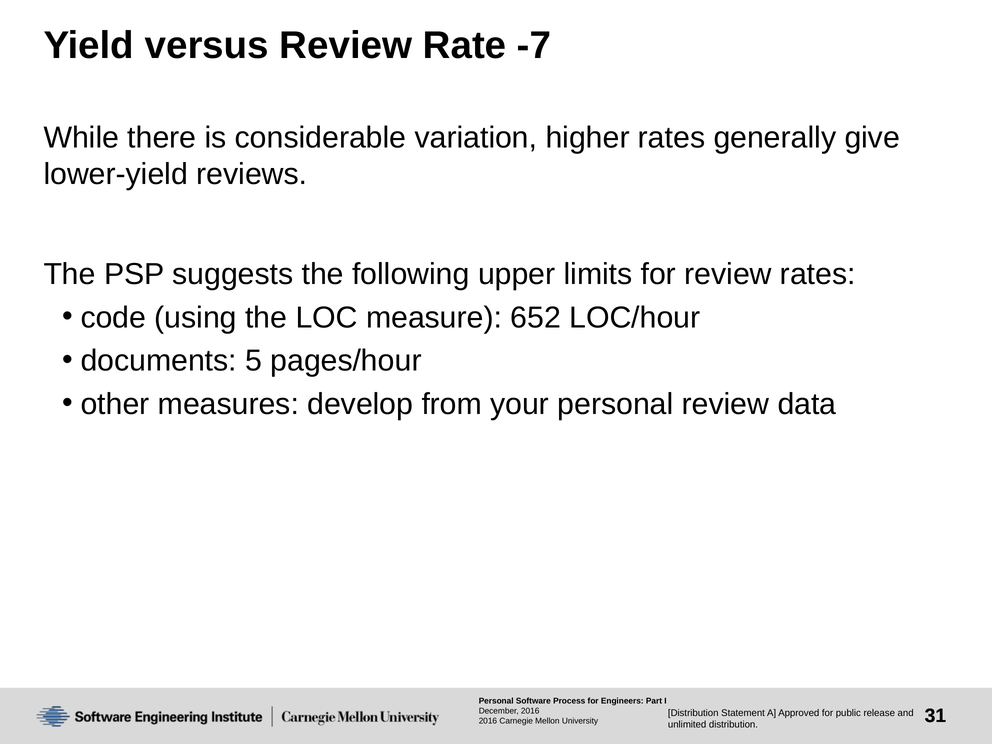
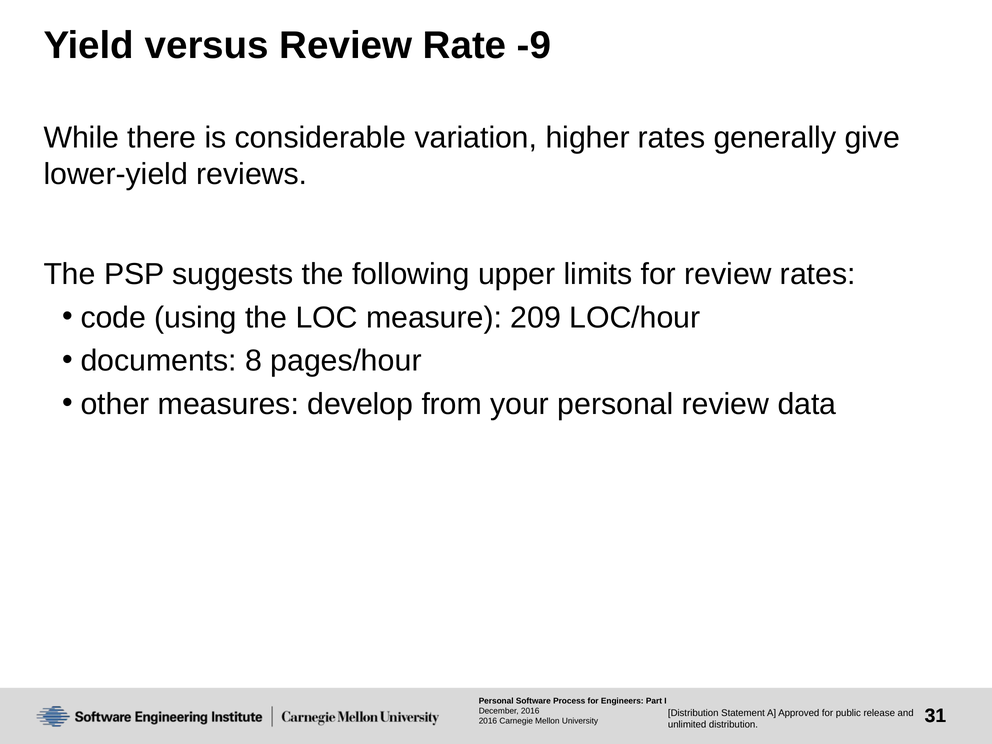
-7: -7 -> -9 (534, 45)
652: 652 -> 209 (536, 318)
5: 5 -> 8 (253, 361)
